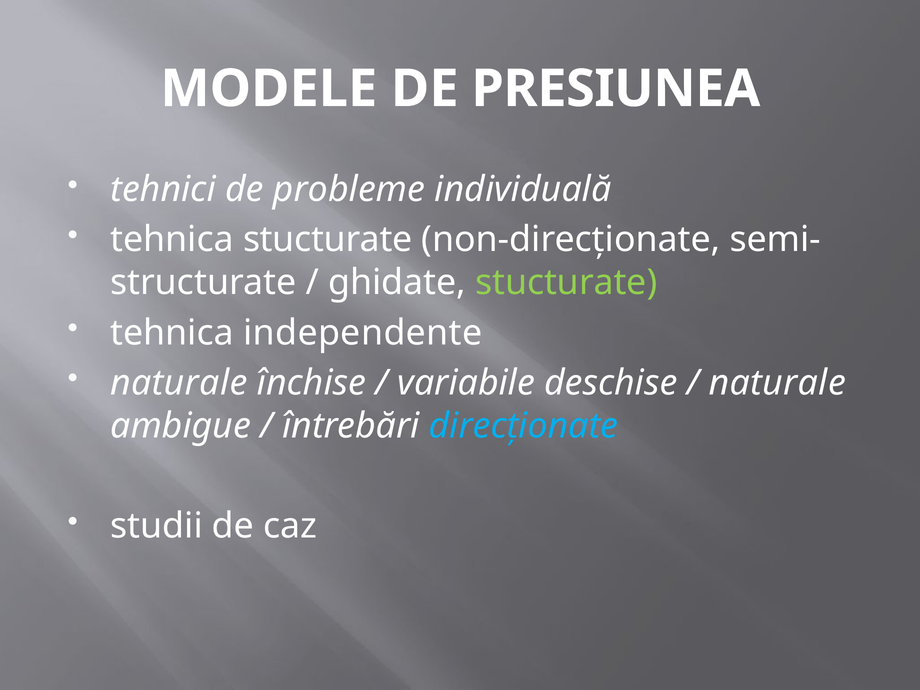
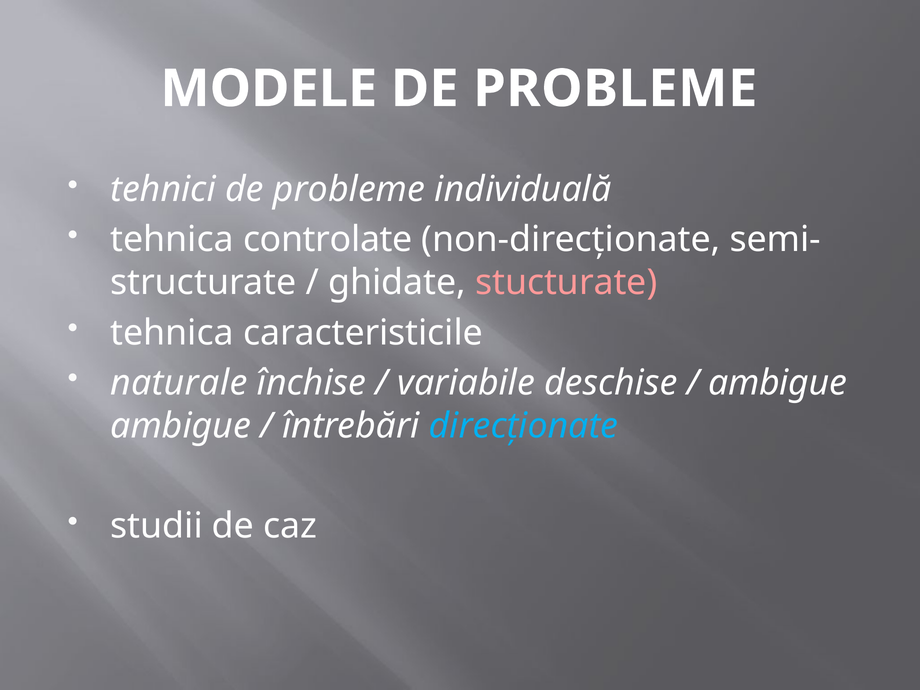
PRESIUNEA: PRESIUNEA -> PROBLEME (615, 89)
tehnica stucturate: stucturate -> controlate (328, 240)
stucturate colour: light green -> pink (566, 283)
independente: independente -> caracteristicile (363, 333)
naturale: naturale -> ambigue (778, 383)
